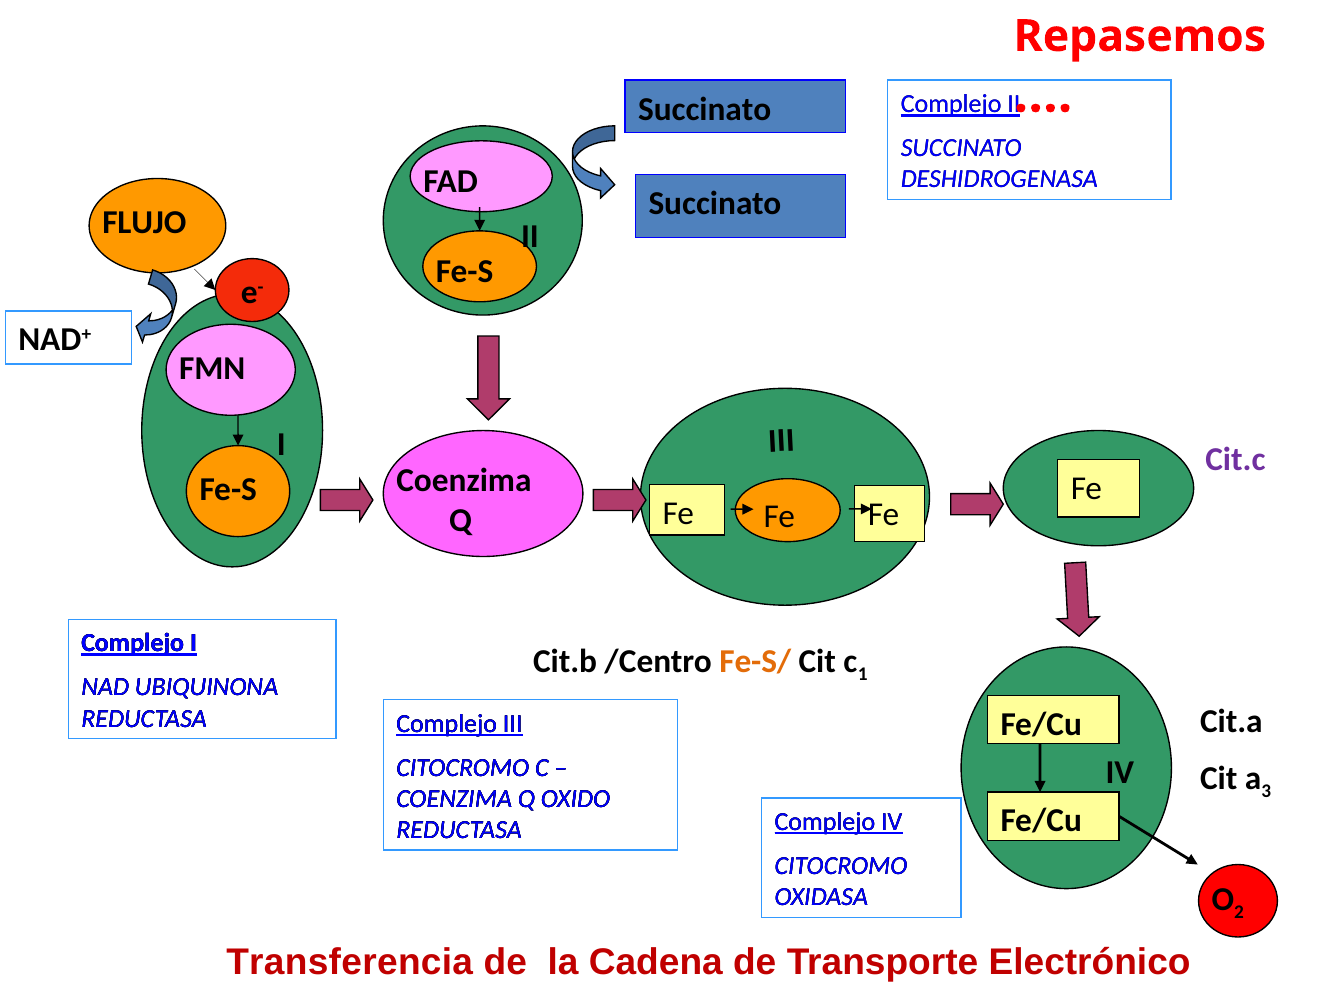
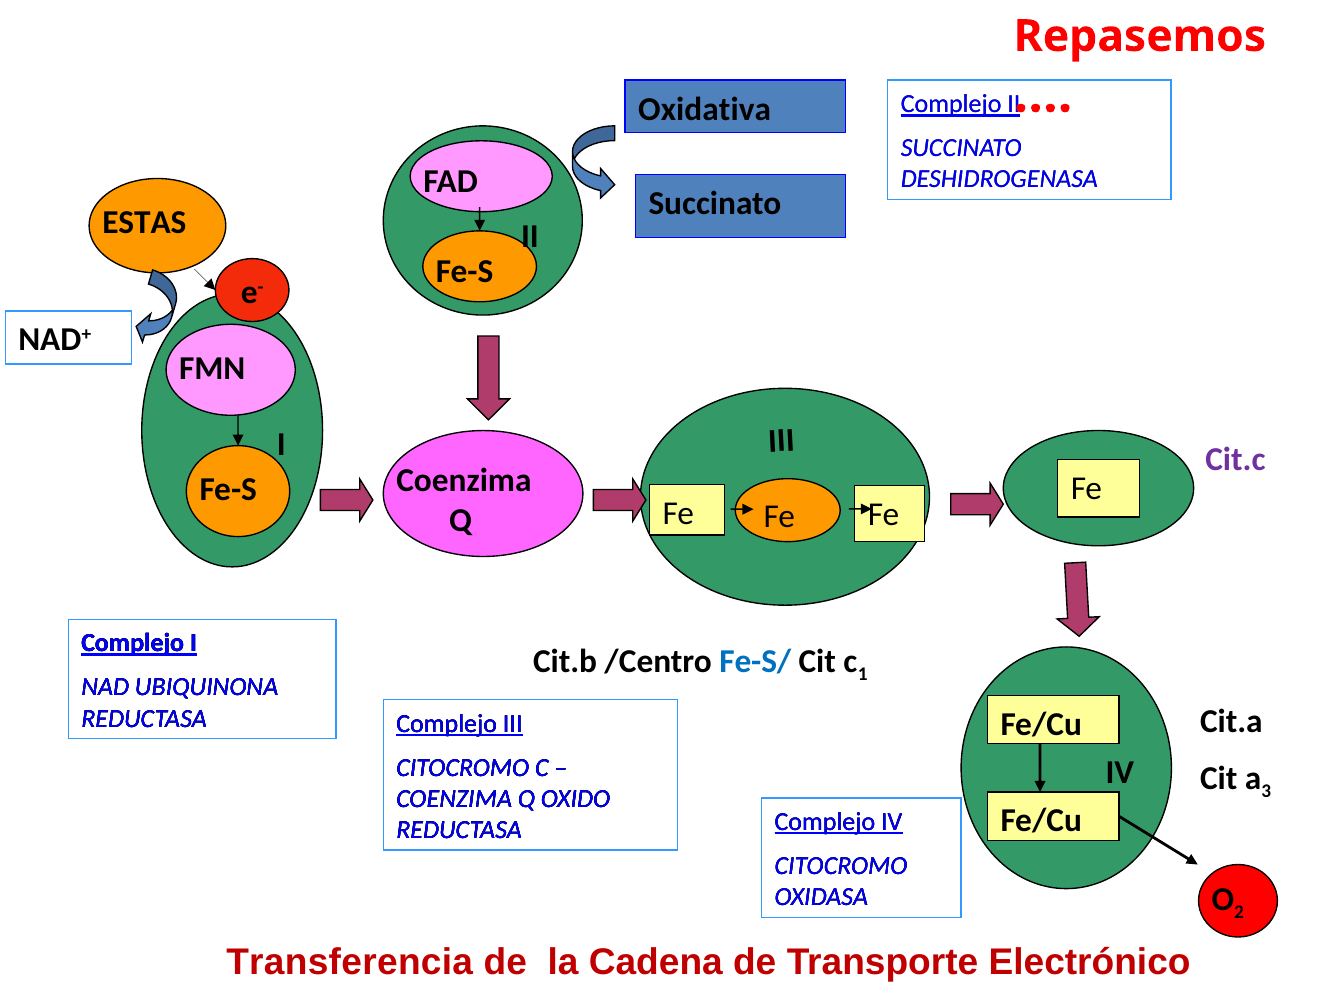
Succinato: Succinato -> Oxidativa (705, 109)
FLUJO: FLUJO -> ESTAS (144, 223)
Fe-S/ colour: orange -> blue (755, 662)
